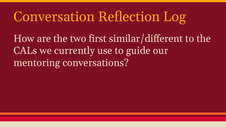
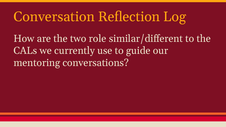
first: first -> role (98, 39)
